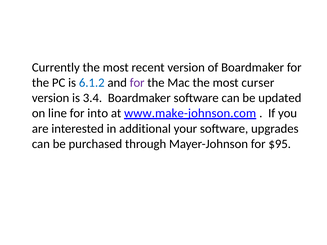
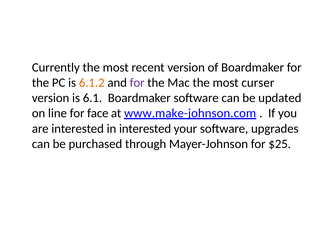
6.1.2 colour: blue -> orange (92, 83)
3.4: 3.4 -> 6.1 (92, 98)
into: into -> face (98, 113)
in additional: additional -> interested (145, 129)
$95: $95 -> $25 (280, 144)
